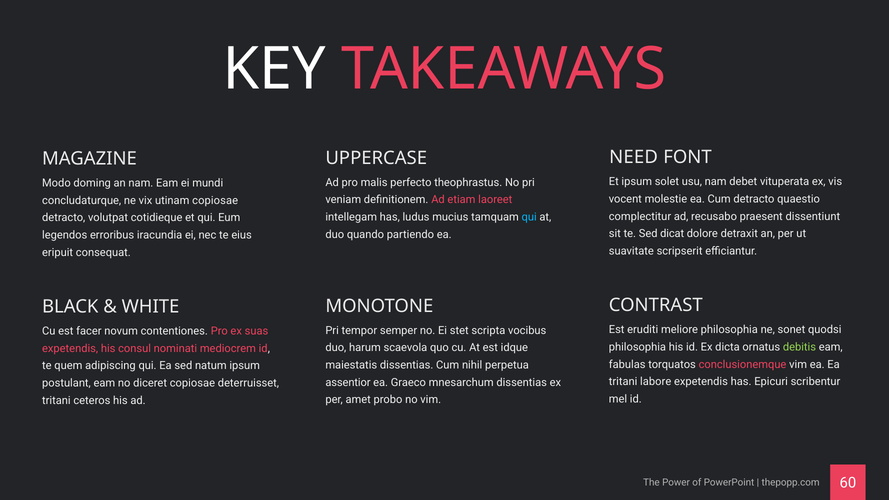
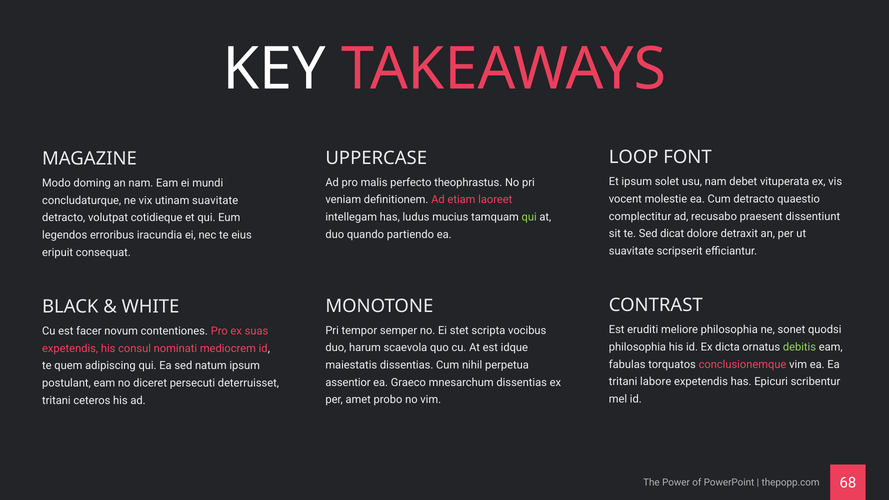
NEED: NEED -> LOOP (634, 157)
utinam copiosae: copiosae -> suavitate (215, 200)
qui colour: light blue -> light green (529, 217)
diceret copiosae: copiosae -> persecuti (192, 383)
60: 60 -> 68 (848, 483)
